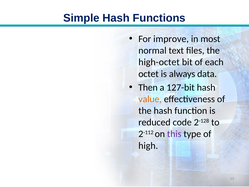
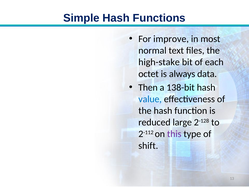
high-octet: high-octet -> high-stake (159, 62)
127-bit: 127-bit -> 138-bit (181, 87)
value colour: orange -> blue (150, 99)
code: code -> large (182, 122)
high: high -> shift (148, 145)
